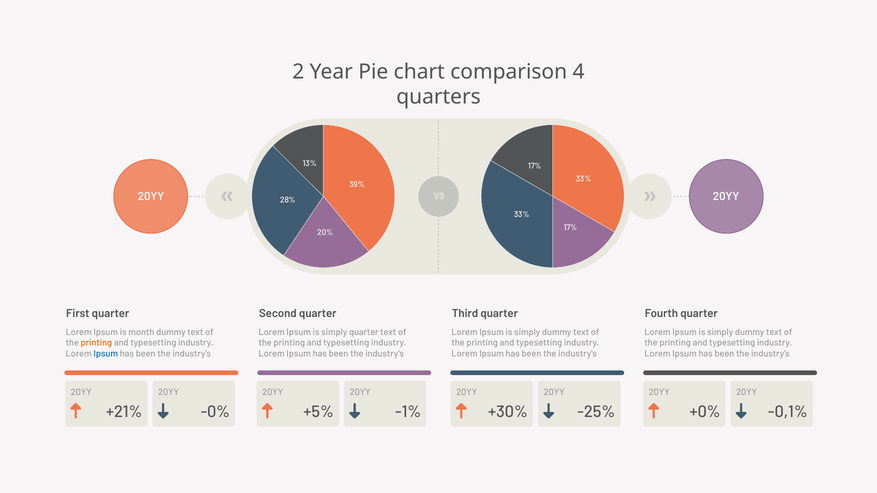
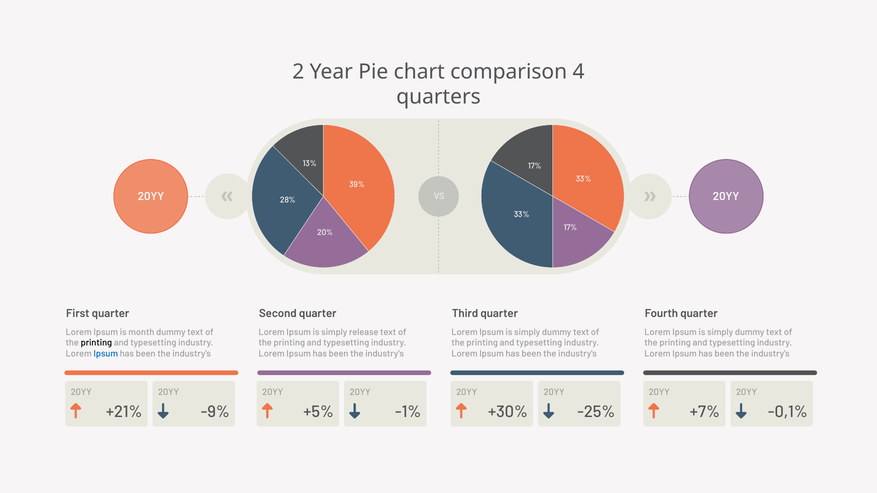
simply quarter: quarter -> release (364, 332)
printing colour: orange -> black (96, 343)
-0%: -0% -> -9% (215, 412)
+0%: +0% -> +7% (705, 412)
